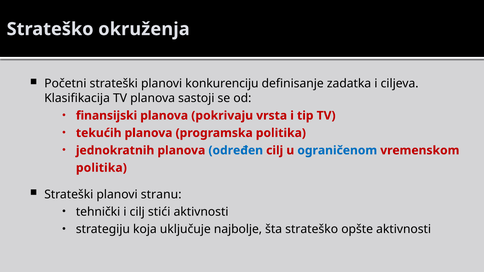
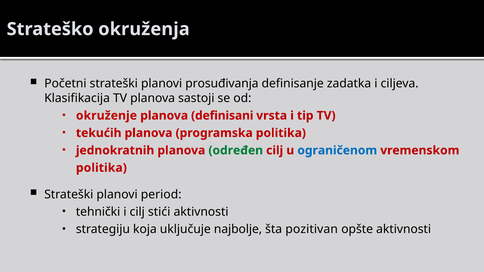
konkurenciju: konkurenciju -> prosuđivanja (222, 84)
finansijski: finansijski -> okruženje (106, 116)
pokrivaju: pokrivaju -> definisani (222, 116)
određen colour: blue -> green (236, 151)
stranu: stranu -> period (161, 195)
šta strateško: strateško -> pozitivan (312, 229)
